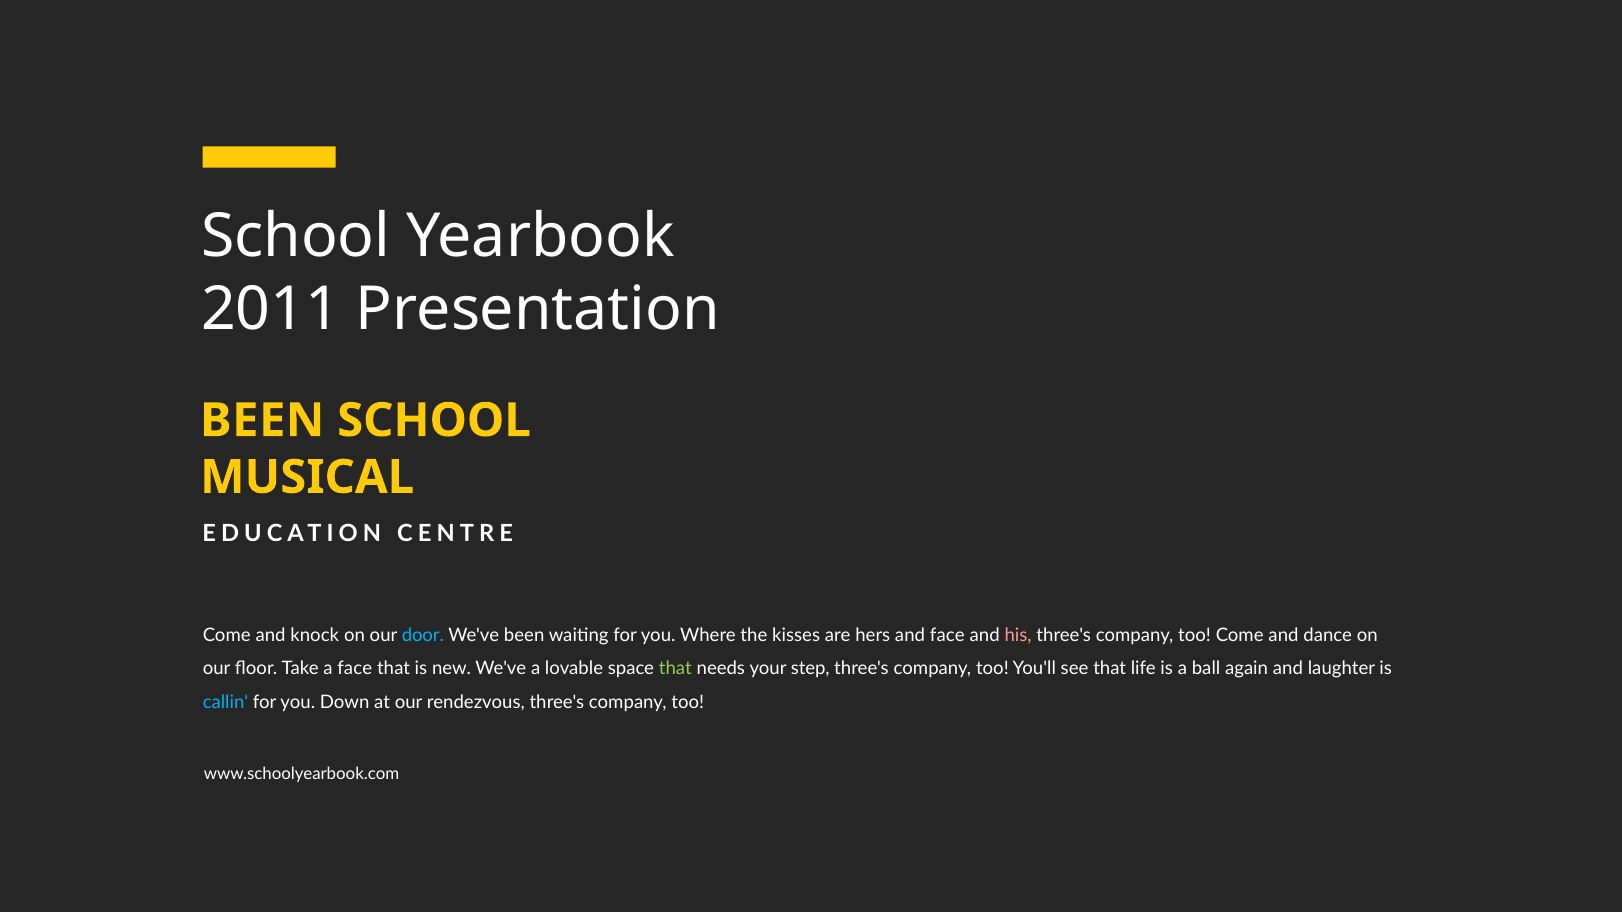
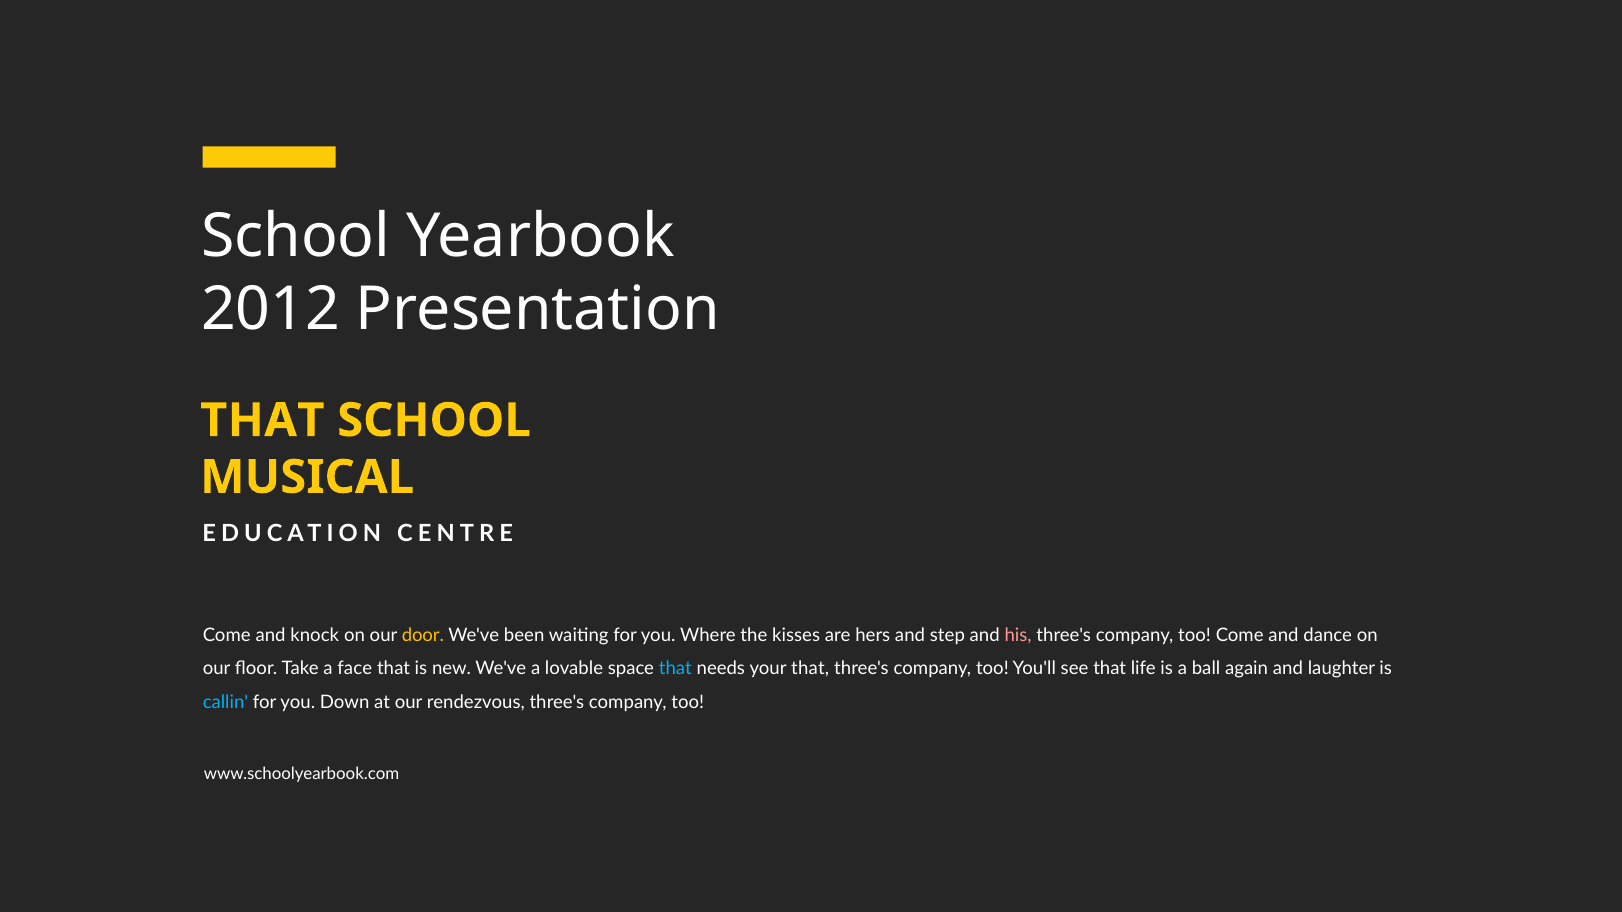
2011: 2011 -> 2012 (271, 310)
BEEN: BEEN -> THAT (262, 421)
door colour: light blue -> yellow (423, 635)
and face: face -> step (947, 635)
that colour: light green -> light blue (675, 669)
your step: step -> that (810, 669)
